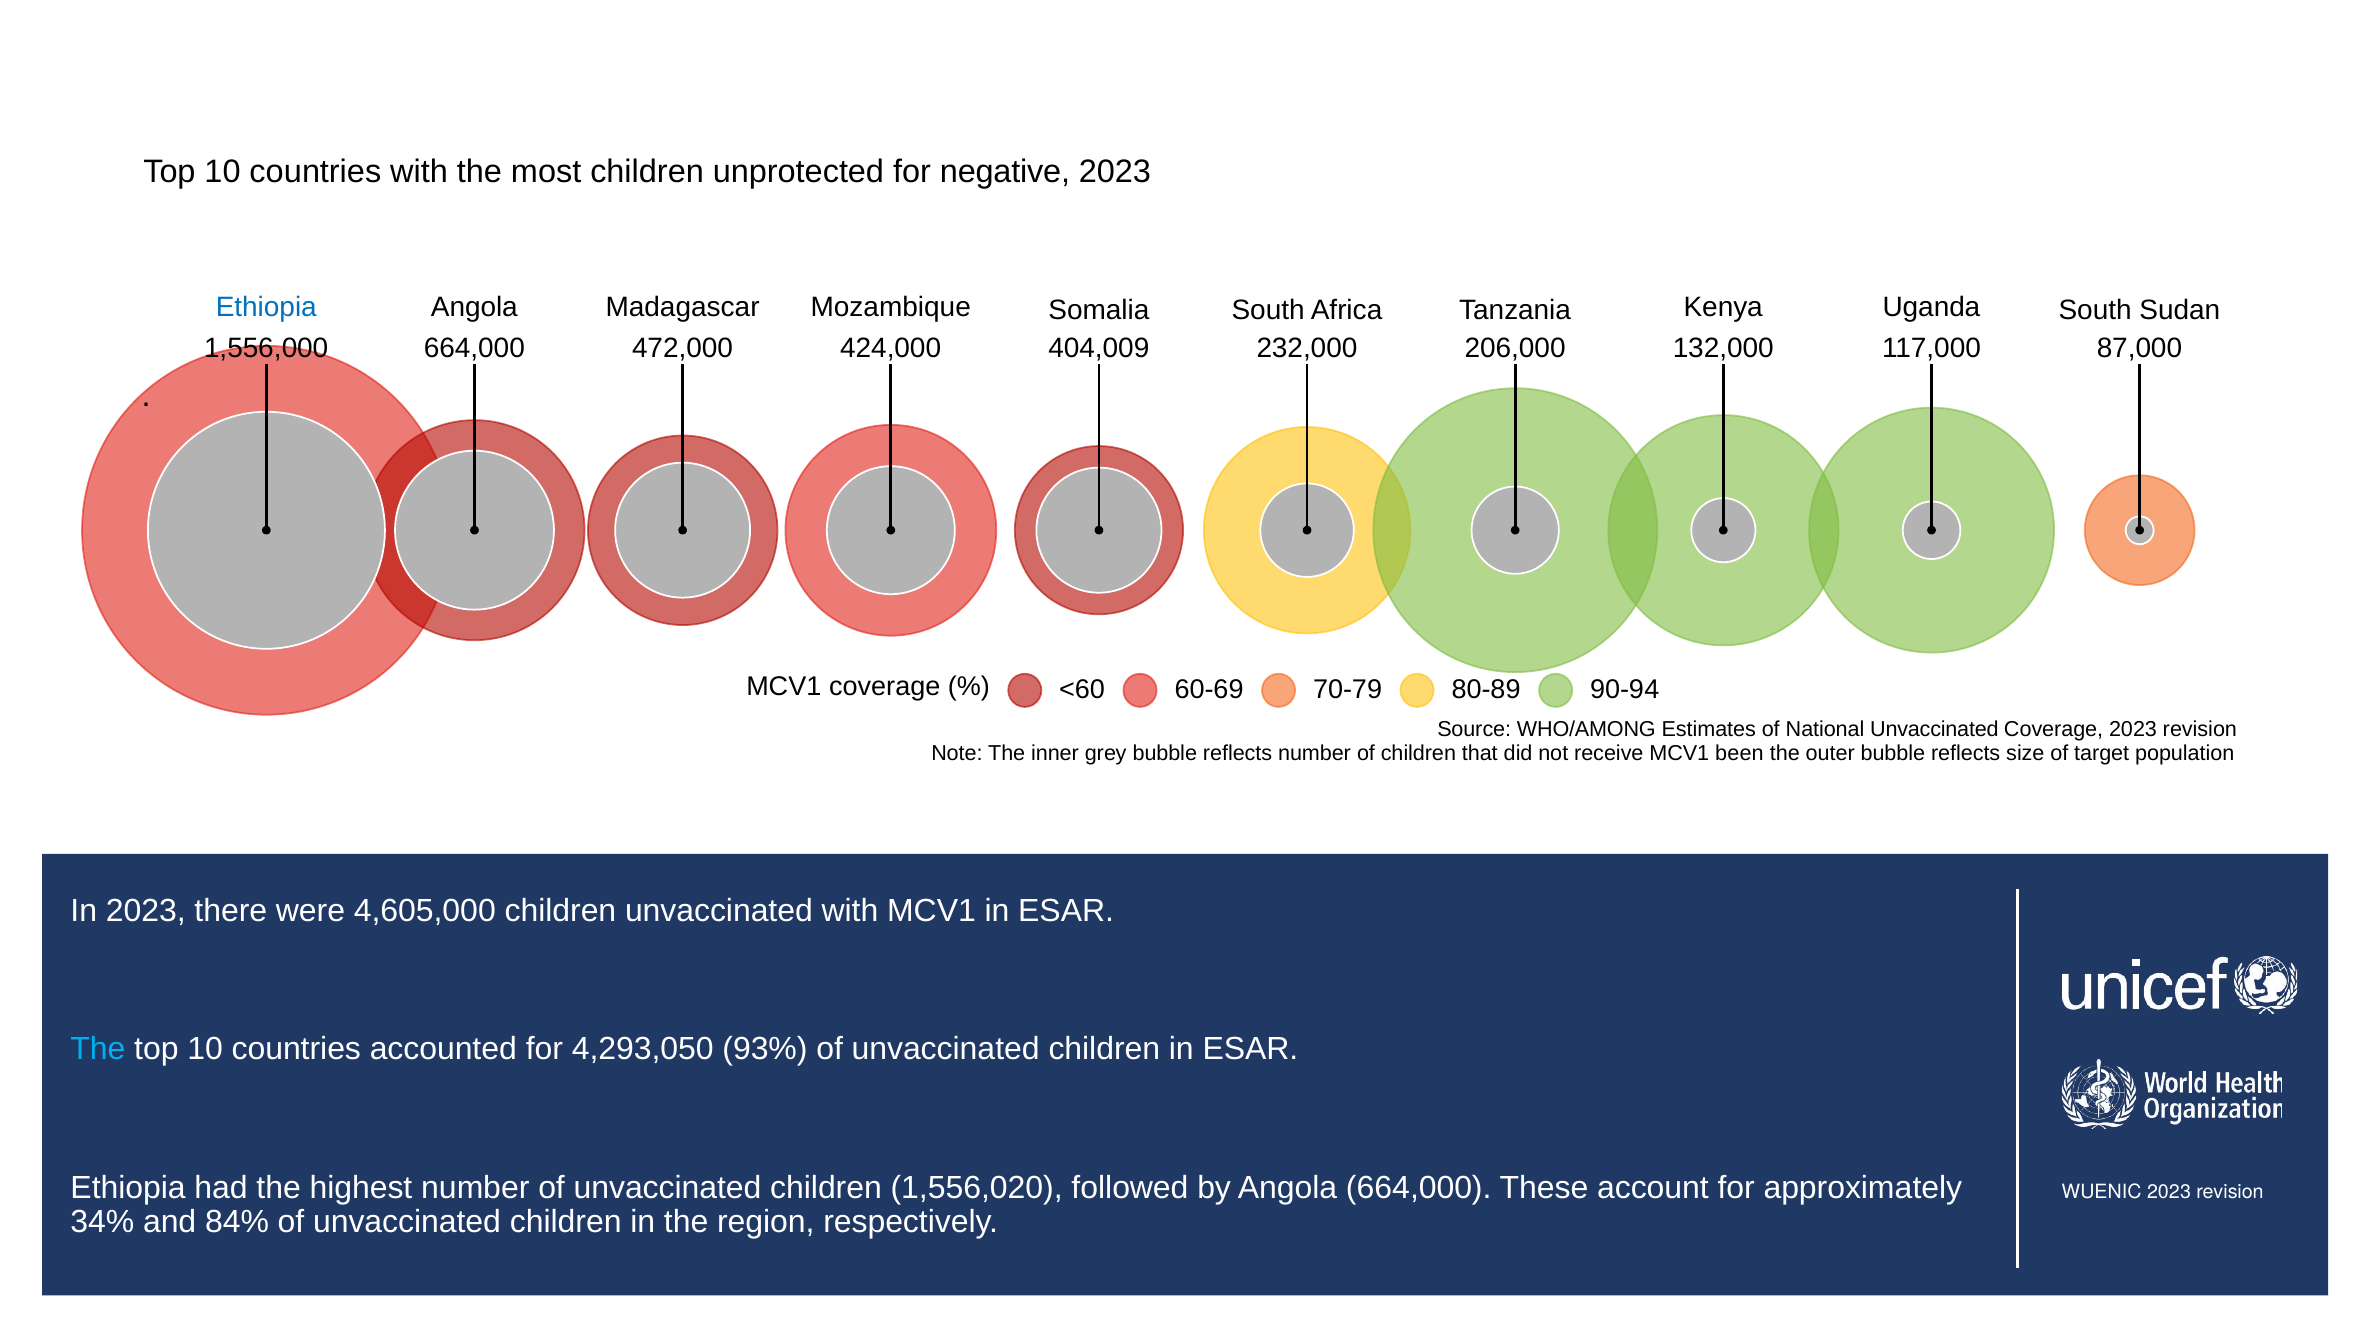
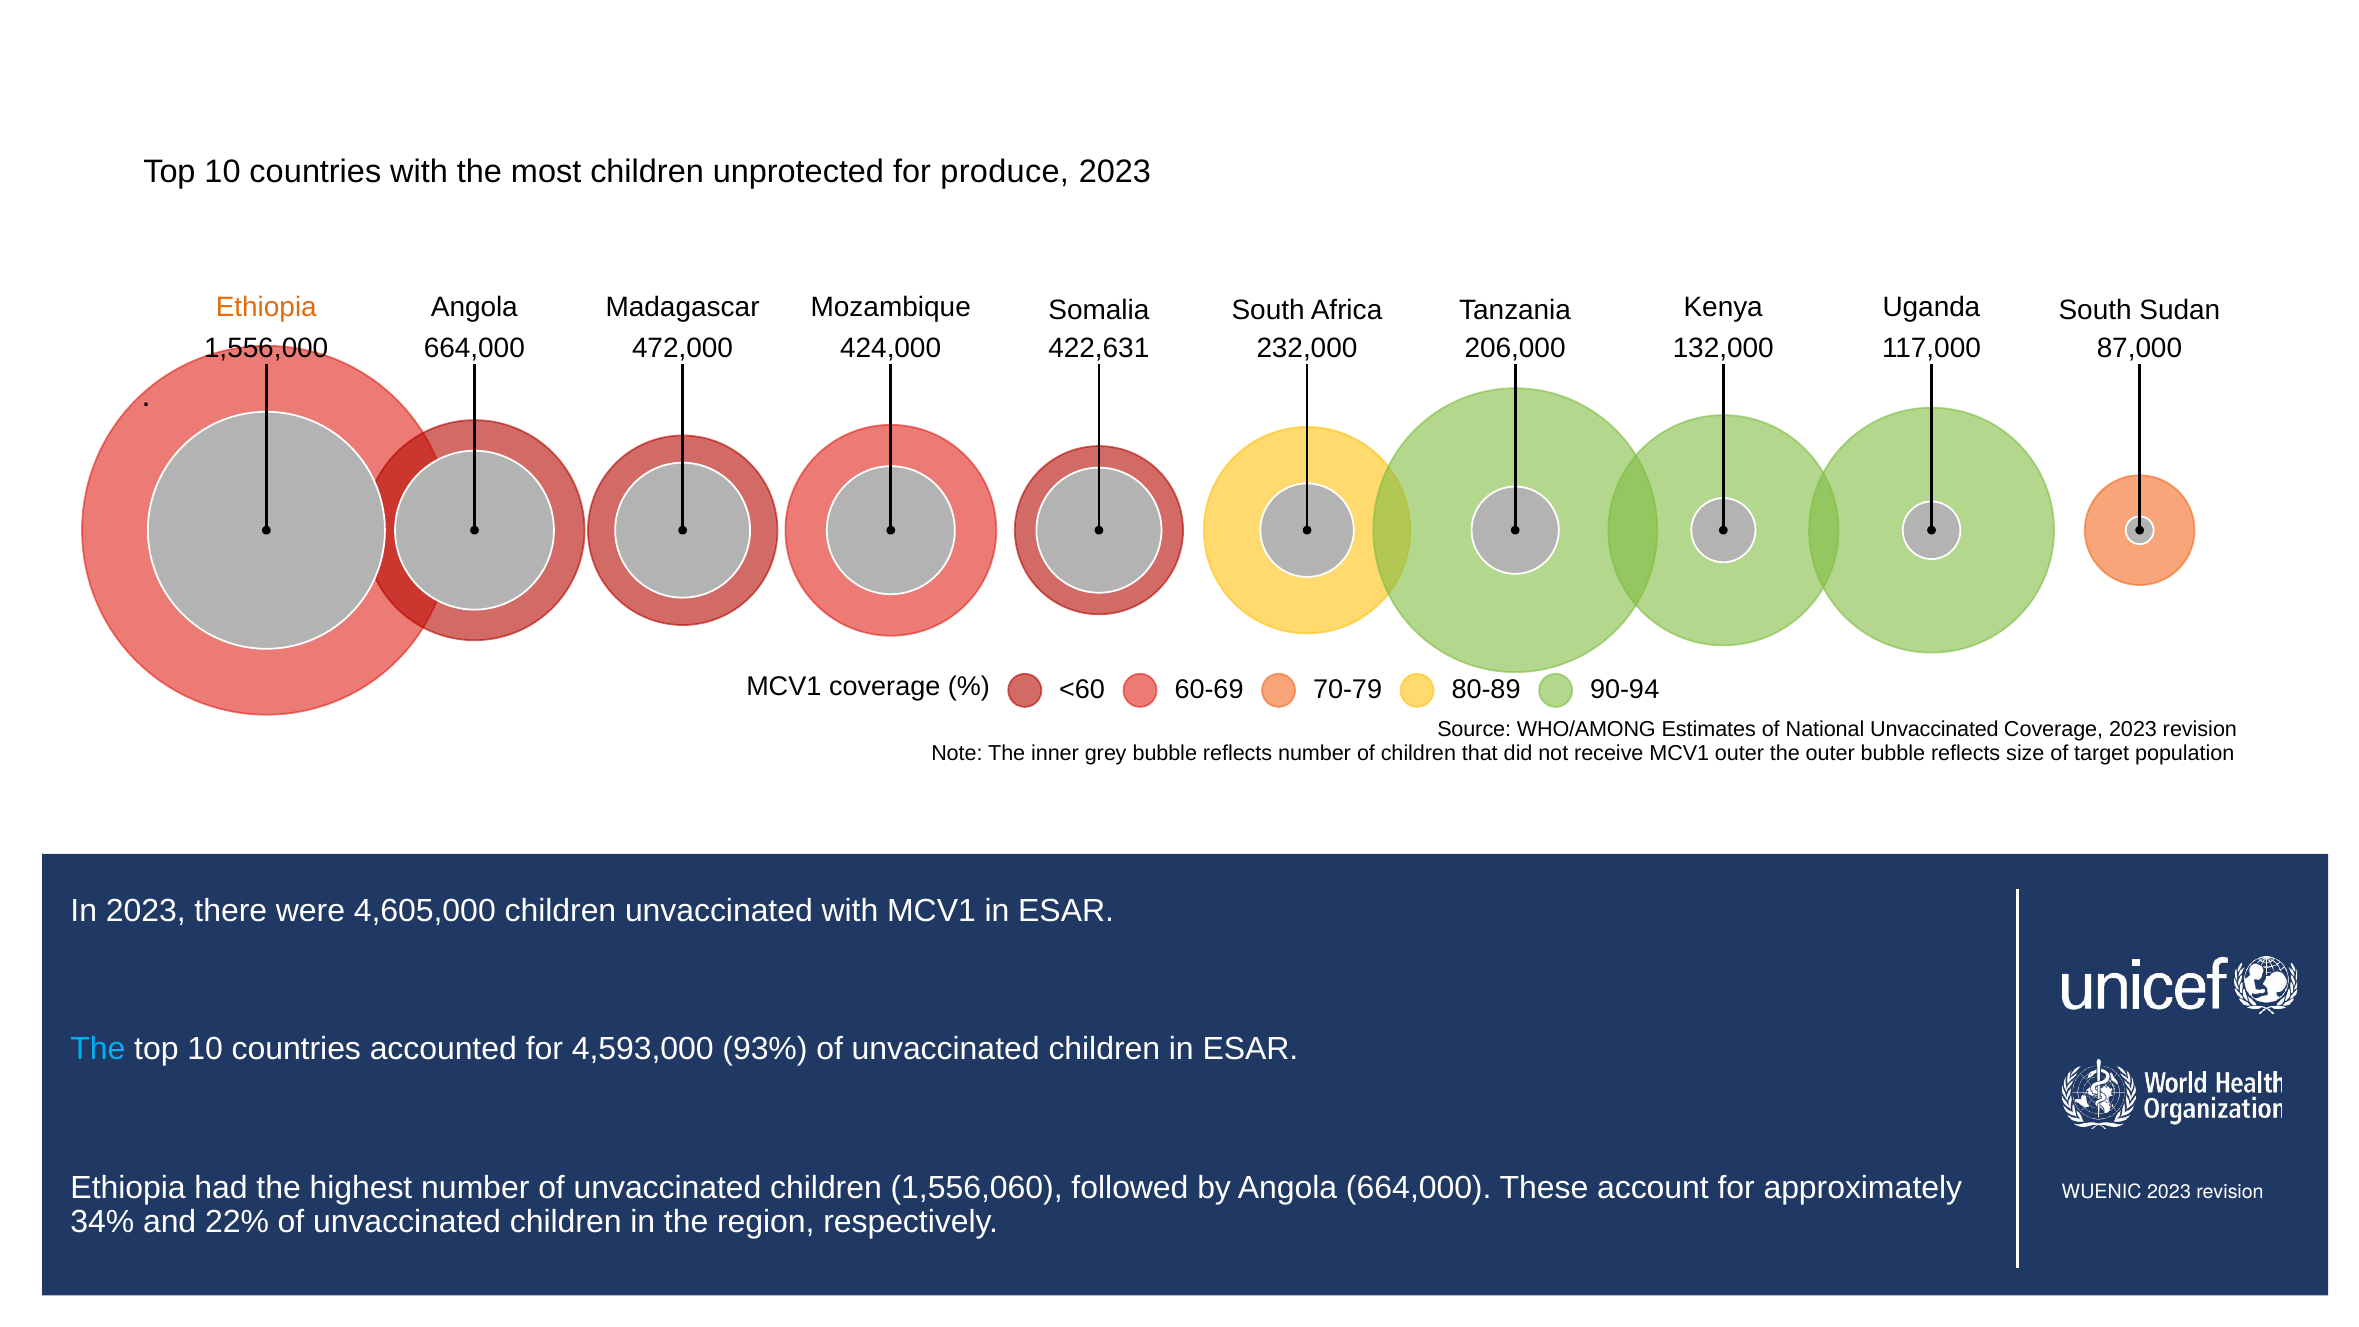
negative: negative -> produce (1005, 172)
Ethiopia colour: blue -> orange (266, 307)
404,009: 404,009 -> 422,631 (1099, 349)
MCV1 been: been -> outer (1740, 753)
4,293,050: 4,293,050 -> 4,593,000 (643, 1049)
1,556,020: 1,556,020 -> 1,556,060 (977, 1188)
84%: 84% -> 22% (237, 1222)
